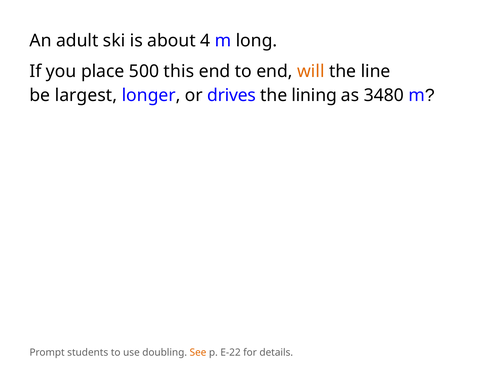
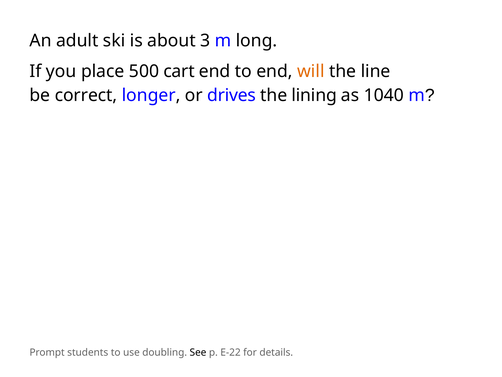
4: 4 -> 3 (205, 41)
this: this -> cart (179, 71)
largest: largest -> correct (86, 95)
3480: 3480 -> 1040 (384, 95)
See colour: orange -> black (198, 352)
